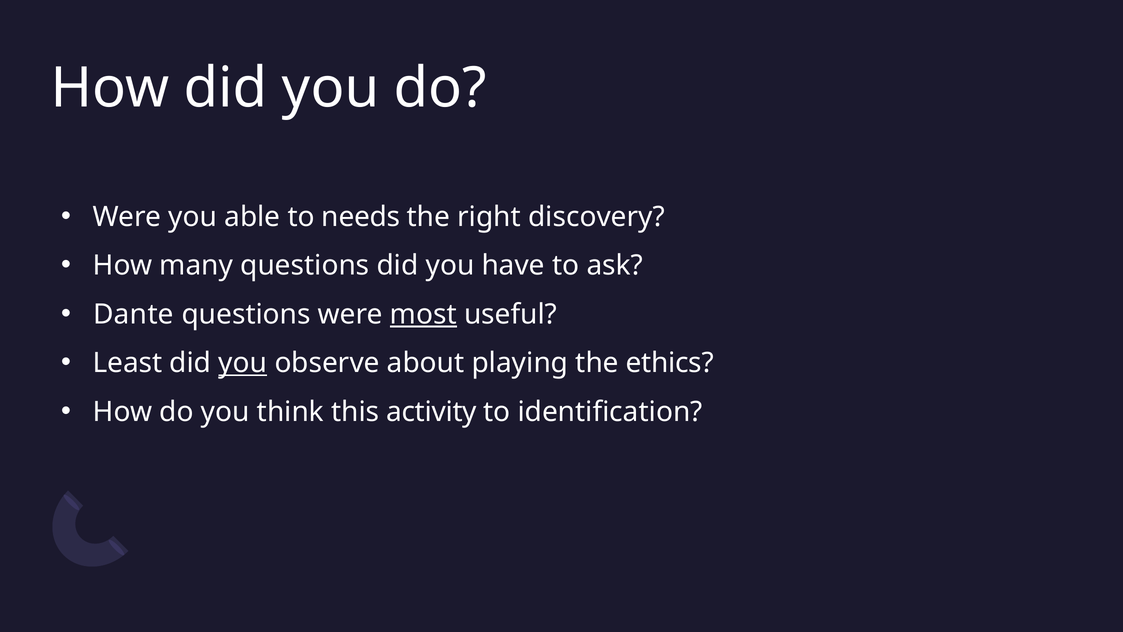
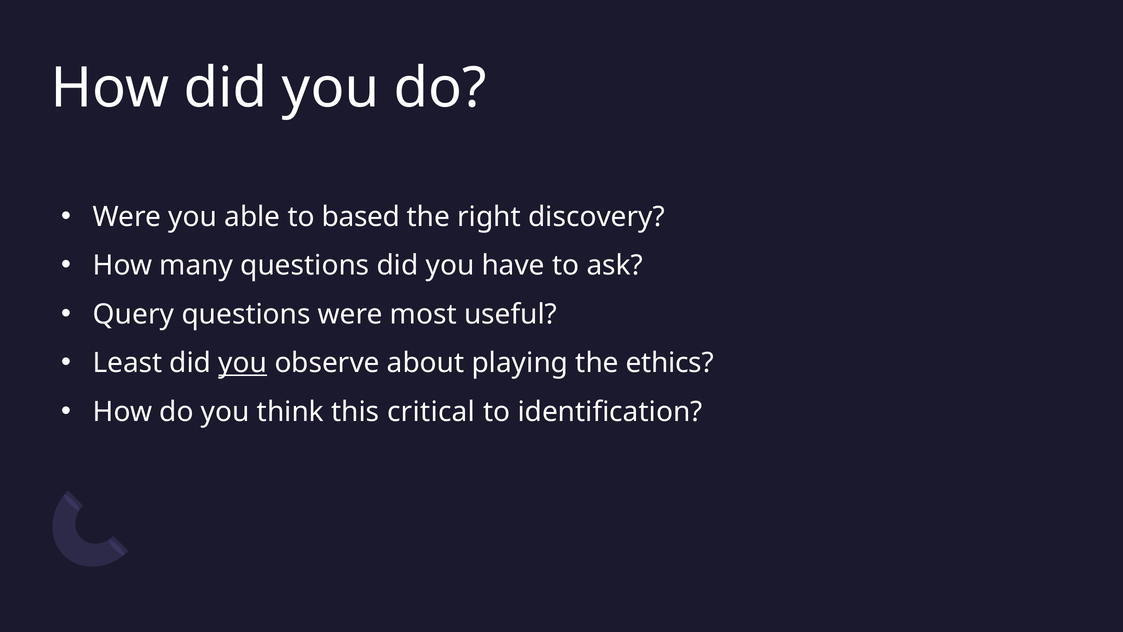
needs: needs -> based (361, 217)
Dante: Dante -> Query (134, 314)
most underline: present -> none (423, 314)
activity: activity -> critical (431, 412)
